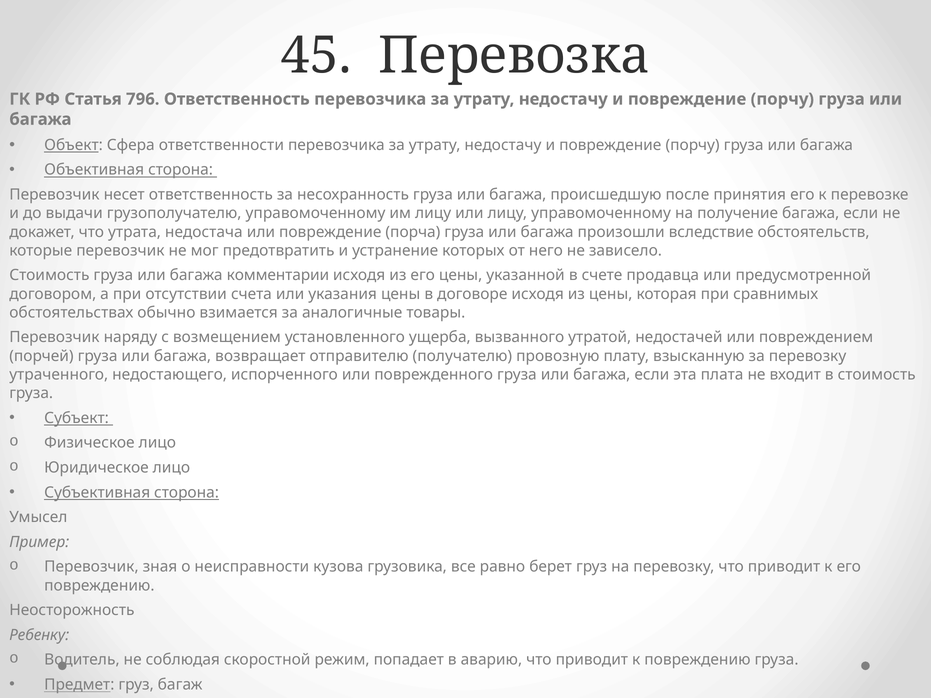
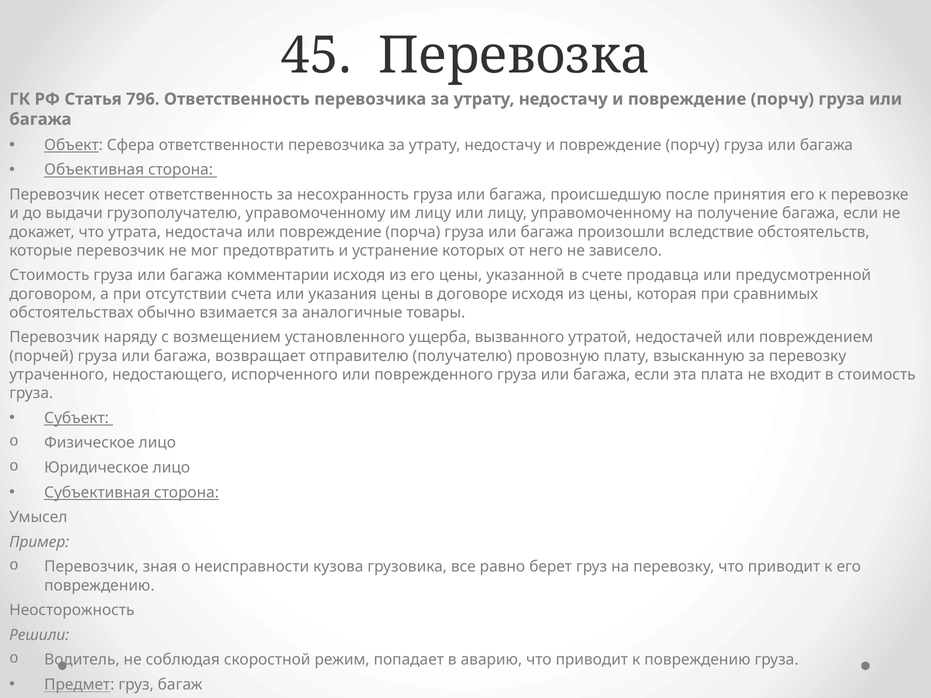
Ребенку: Ребенку -> Решили (39, 635)
